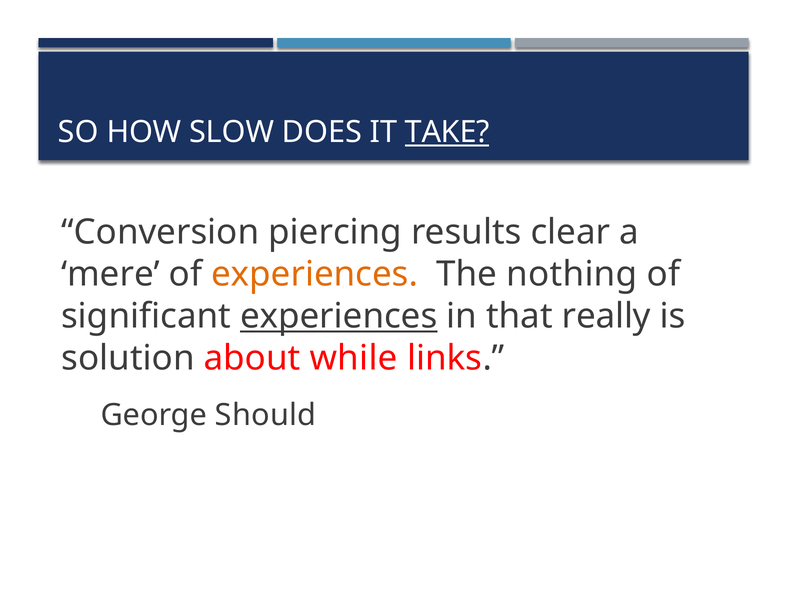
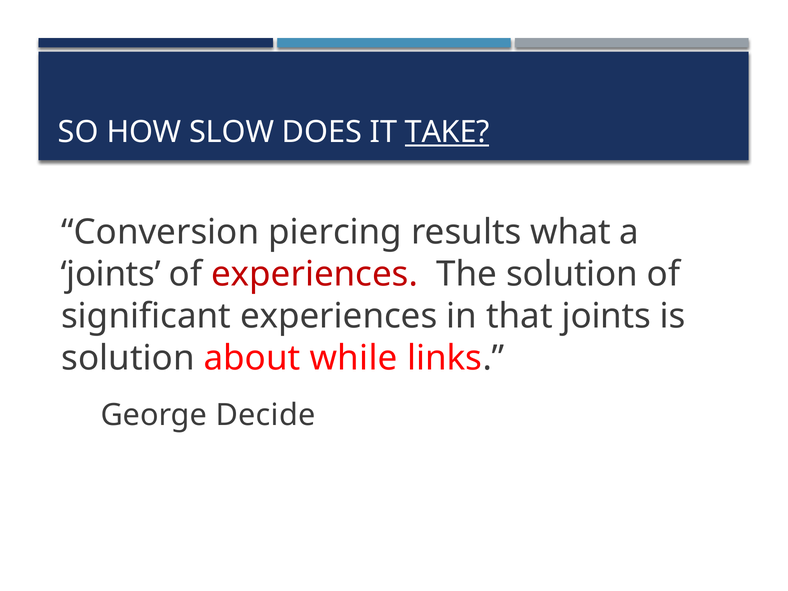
clear: clear -> what (571, 232)
mere: mere -> joints (111, 274)
experiences colour: orange -> red (315, 274)
The nothing: nothing -> solution (572, 274)
experiences underline: present -> none (339, 316)
that really: really -> joints (606, 316)
Should: Should -> Decide (266, 415)
